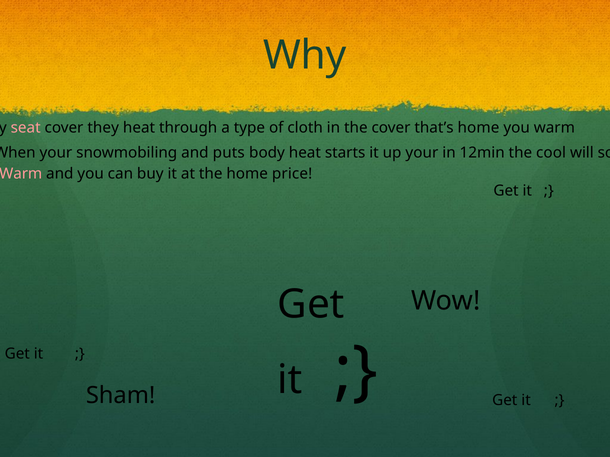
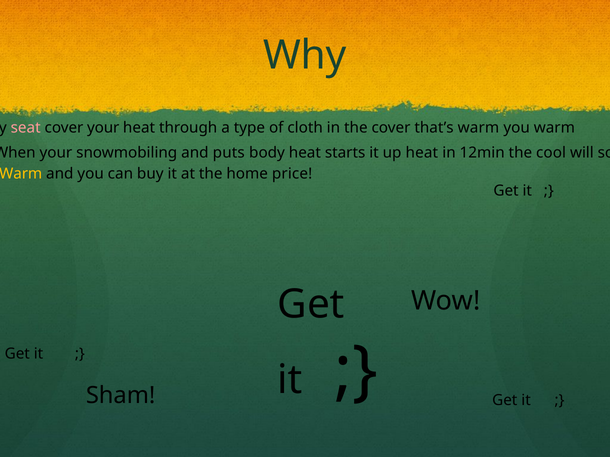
cover they: they -> your (103, 128)
that’s home: home -> warm (478, 128)
up your: your -> heat (422, 153)
Warm colour: pink -> yellow (21, 174)
